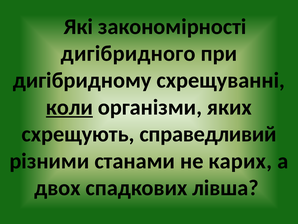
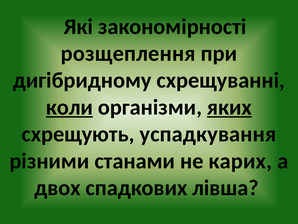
дигібридного: дигібридного -> розщеплення (128, 53)
яких underline: none -> present (229, 107)
справедливий: справедливий -> успадкування (208, 134)
